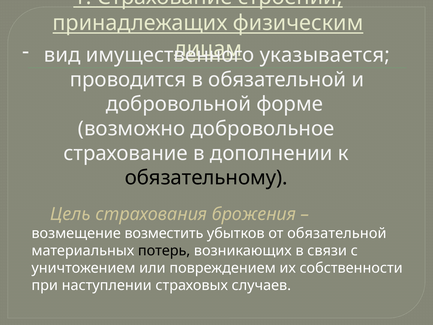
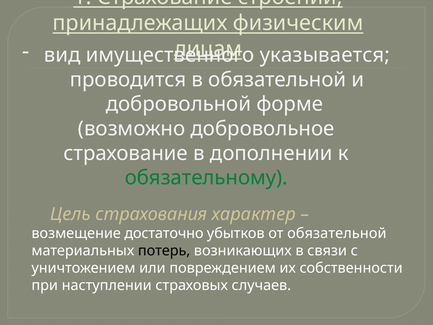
обязательному colour: black -> green (206, 178)
брожения: брожения -> характер (254, 214)
возместить: возместить -> достаточно (164, 233)
